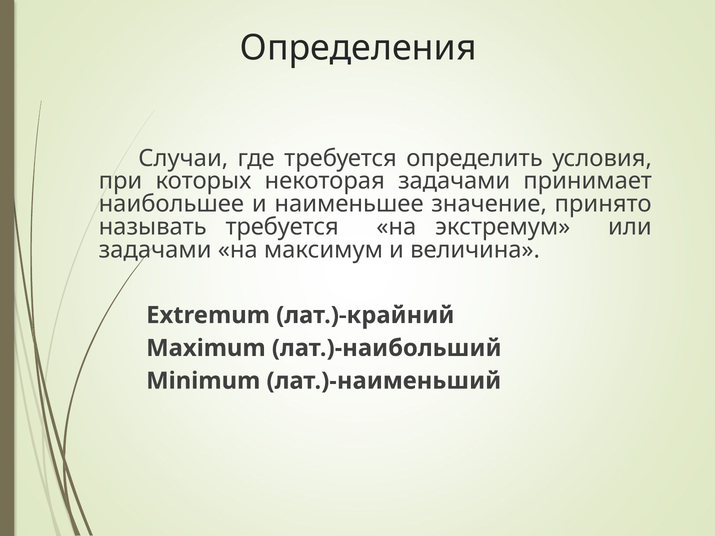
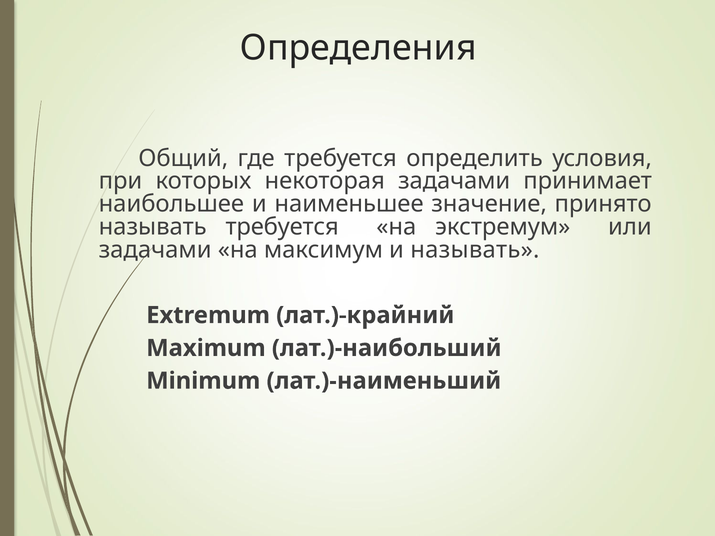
Случаи: Случаи -> Общий (183, 158)
и величина: величина -> называть (475, 250)
